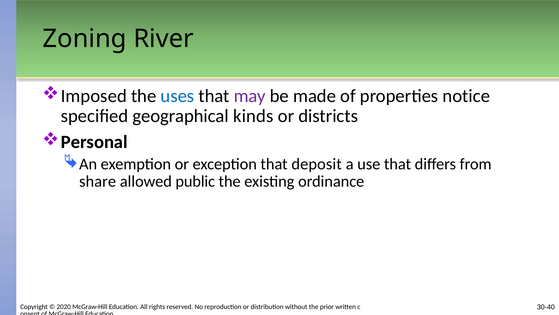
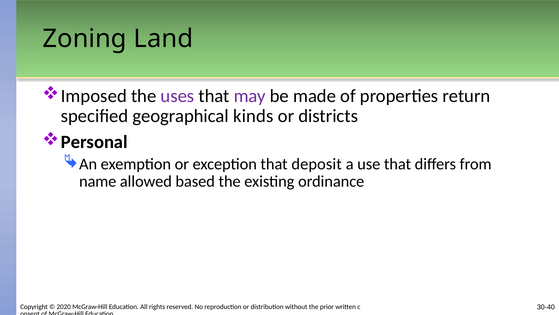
River: River -> Land (163, 39)
uses colour: blue -> purple (177, 96)
notice: notice -> return (466, 96)
share: share -> name (98, 181)
public: public -> based (195, 181)
